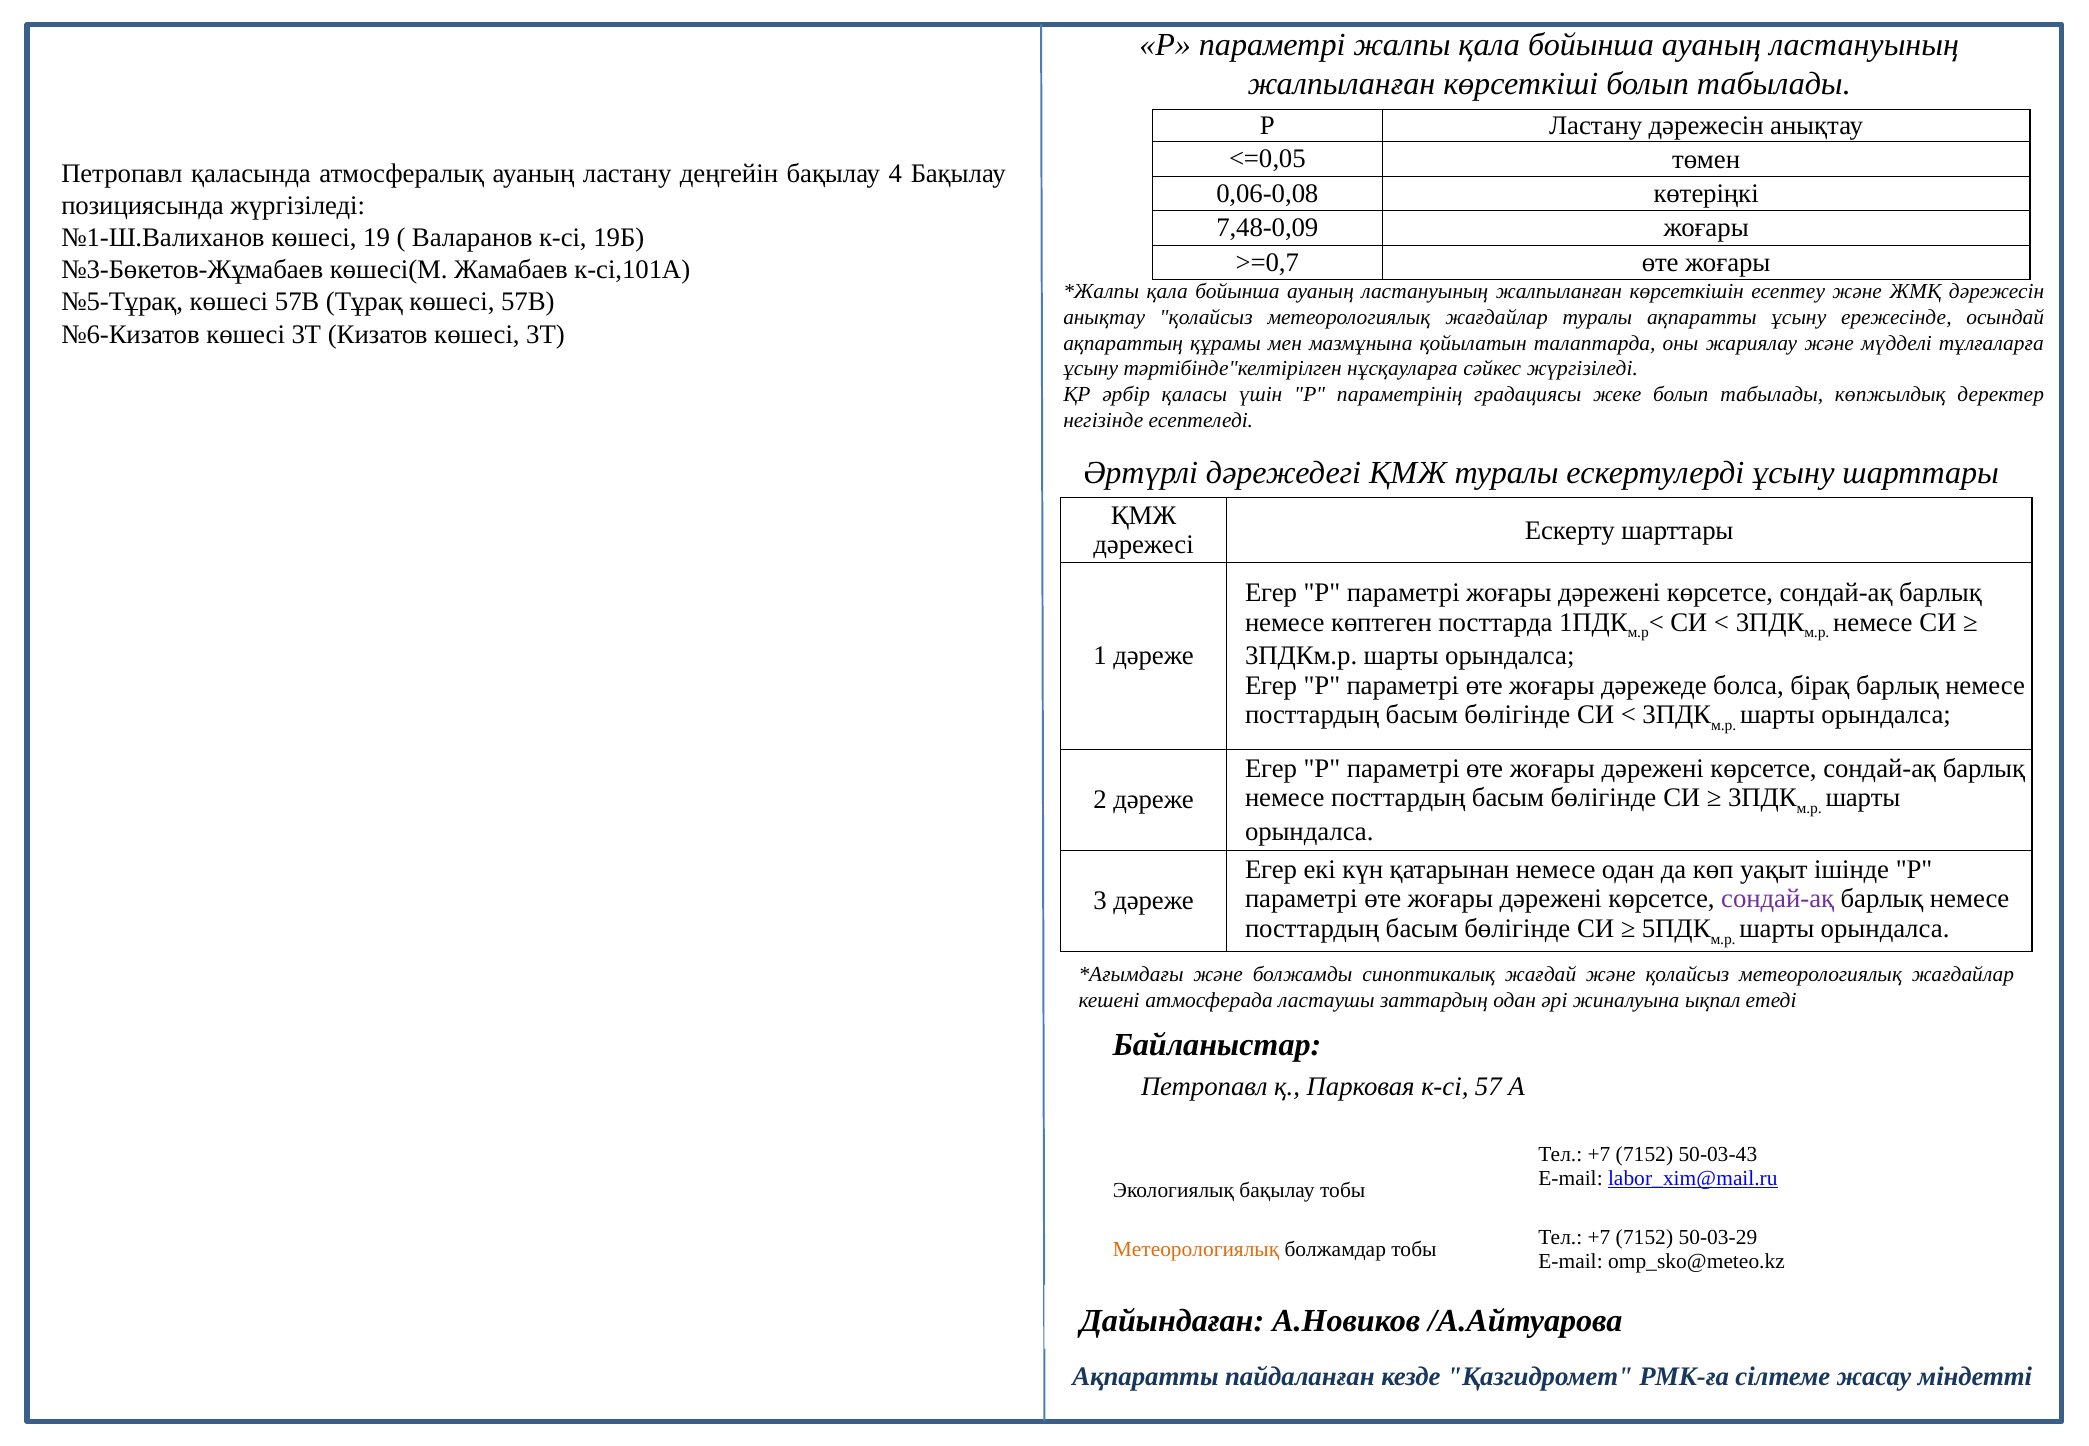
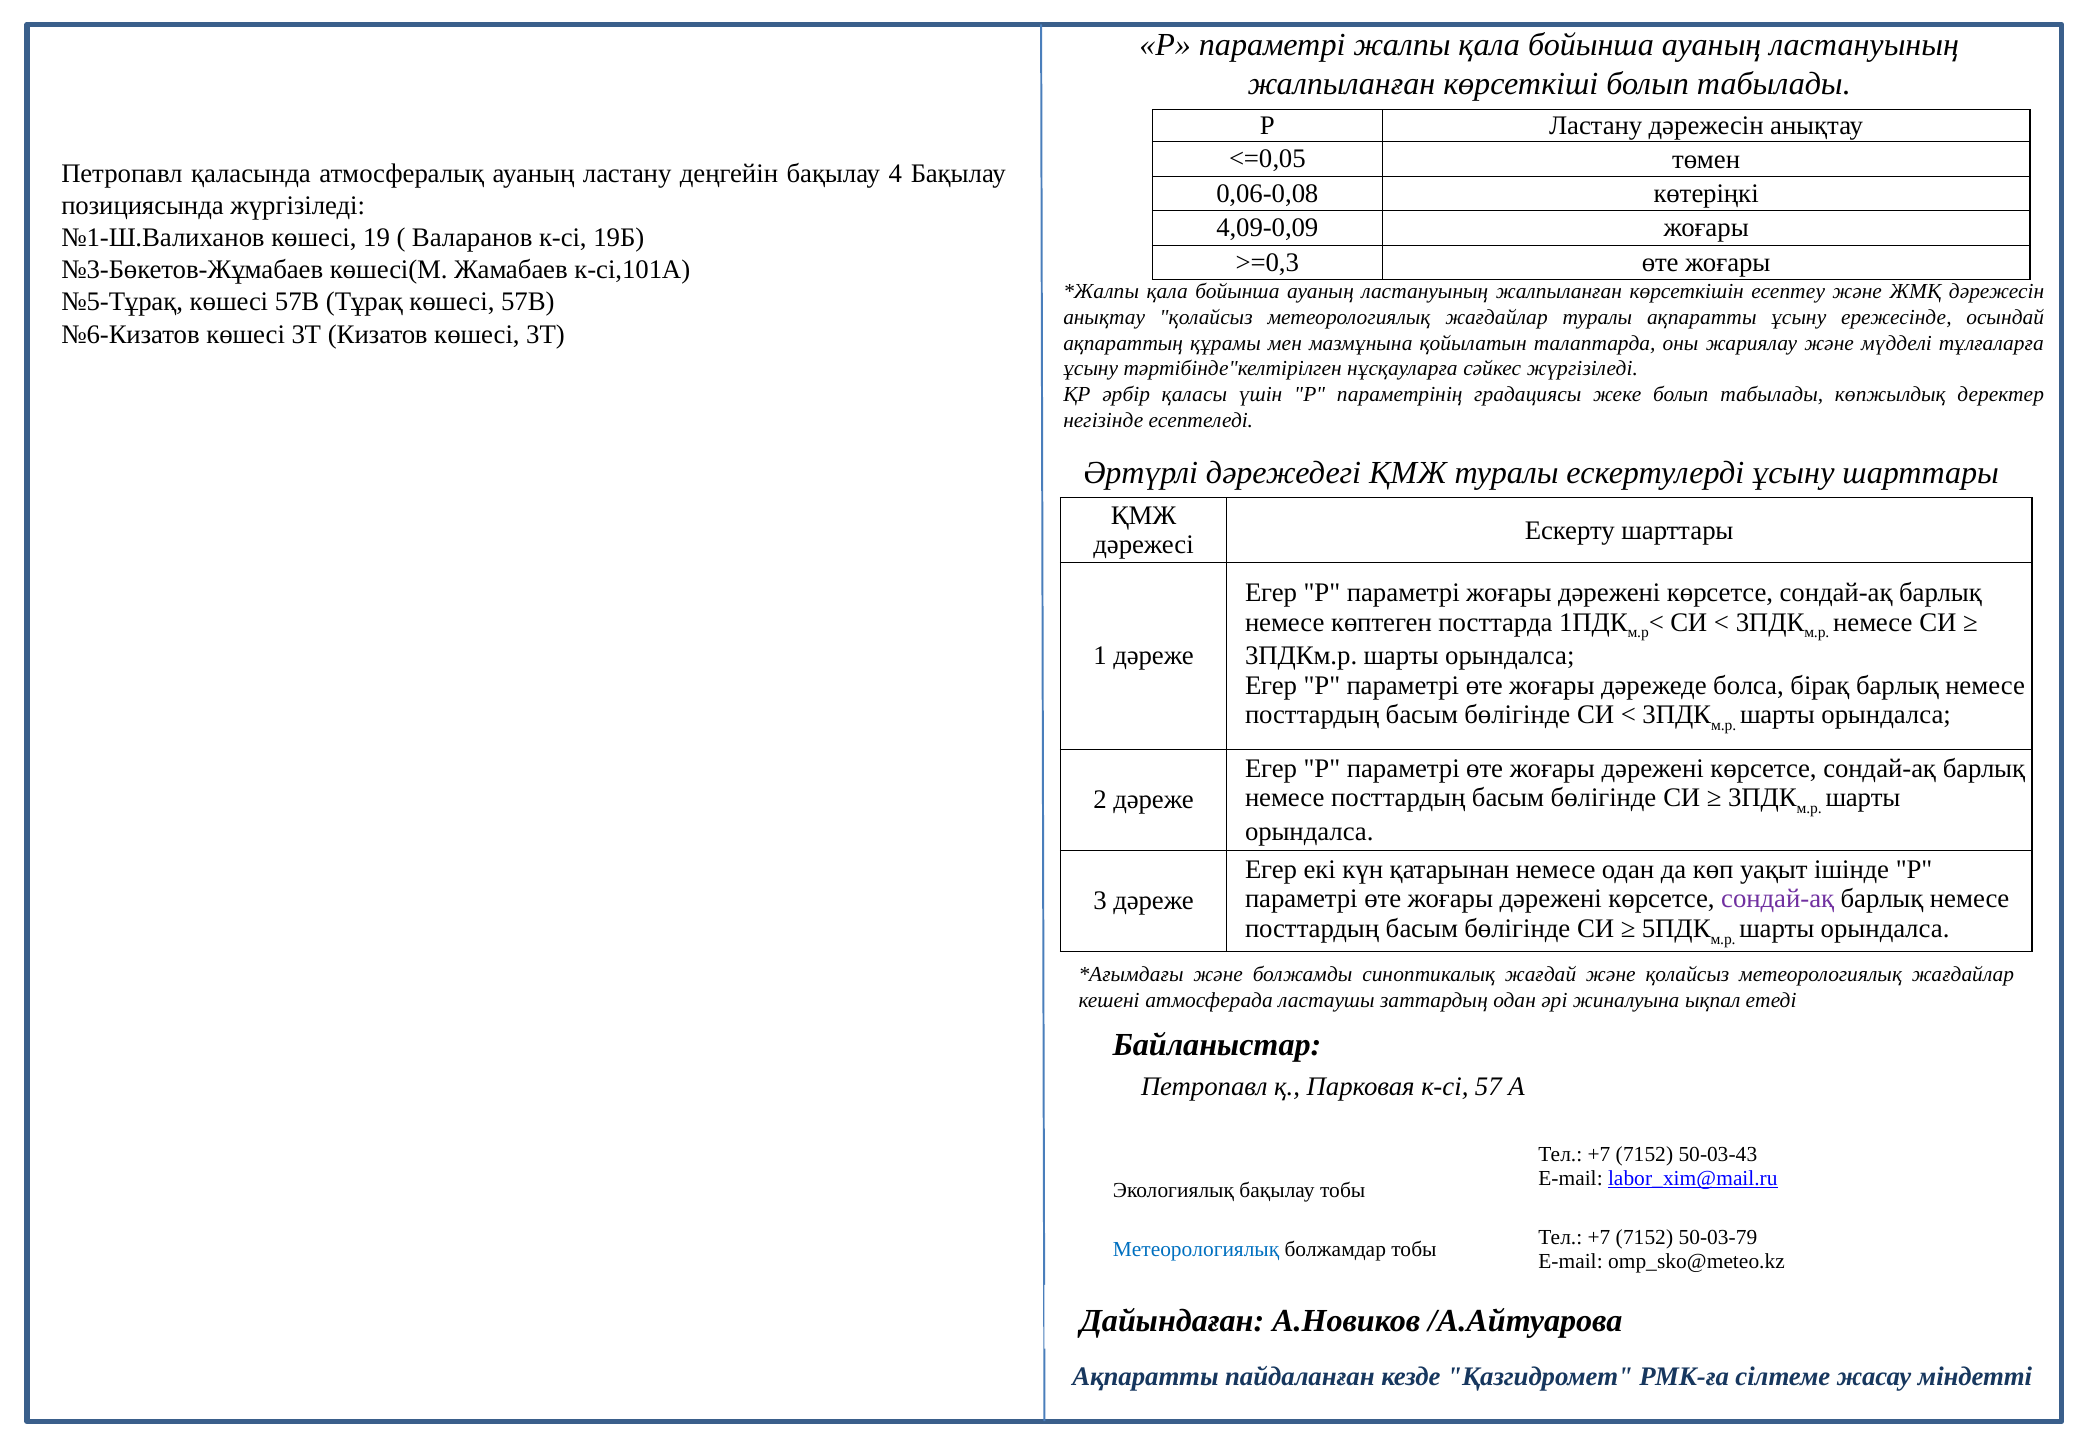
7,48-0,09: 7,48-0,09 -> 4,09-0,09 (1267, 228)
>=0,7: >=0,7 -> >=0,3 (1267, 262)
50-03-29: 50-03-29 -> 50-03-79 (1718, 1238)
Метеорологиялық colour: orange -> blue (1196, 1250)
